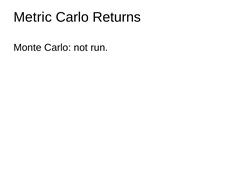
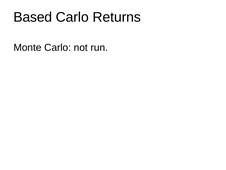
Metric: Metric -> Based (33, 17)
